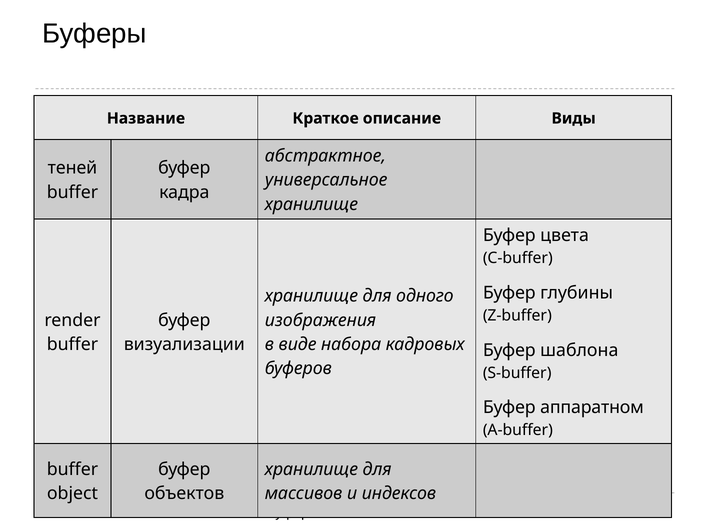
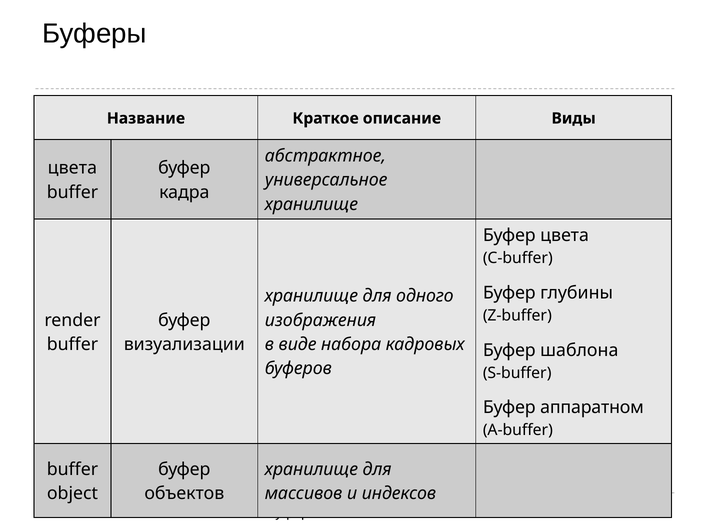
теней: теней -> цвета (72, 168)
